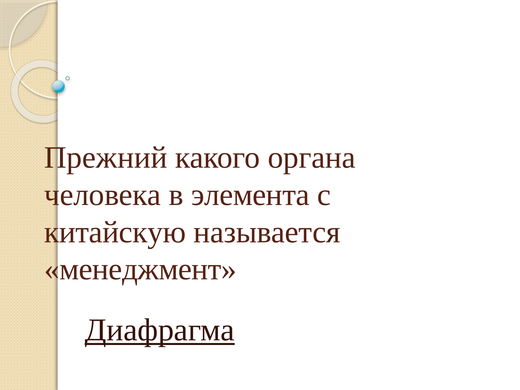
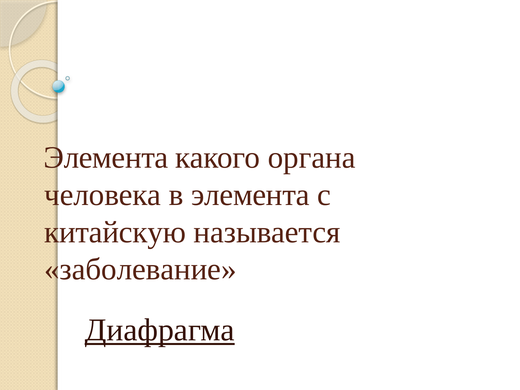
Прежний: Прежний -> Элемента (106, 158)
менеджмент: менеджмент -> заболевание (140, 269)
